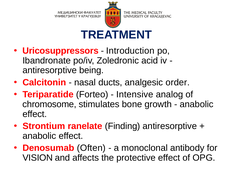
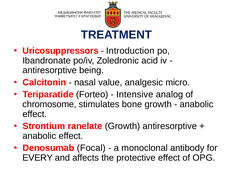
ducts: ducts -> value (110, 82)
order: order -> micro (178, 82)
ranelate Finding: Finding -> Growth (123, 126)
Often: Often -> Focal (91, 148)
VISION: VISION -> EVERY (38, 158)
